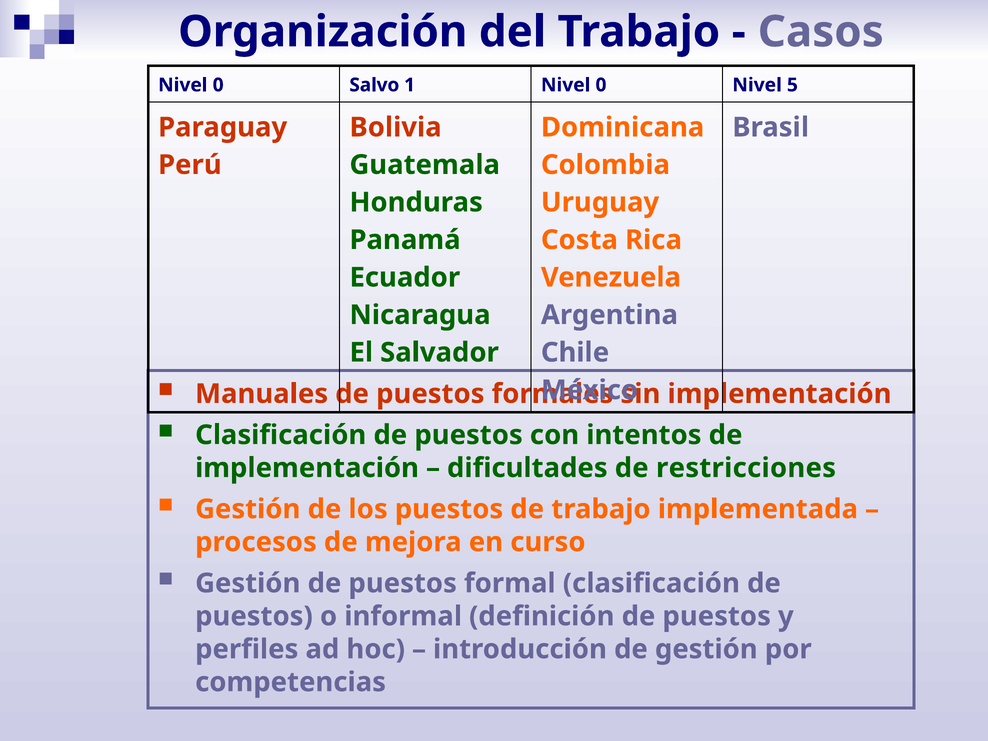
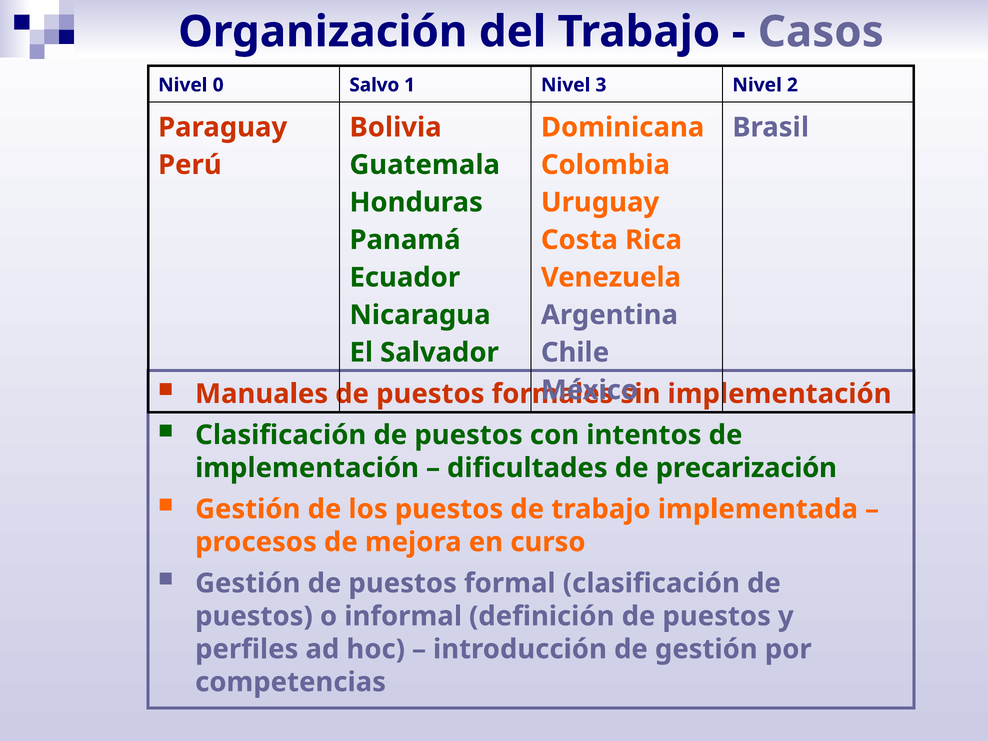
1 Nivel 0: 0 -> 3 (601, 85)
5: 5 -> 2 (792, 85)
restricciones: restricciones -> precarización (746, 468)
